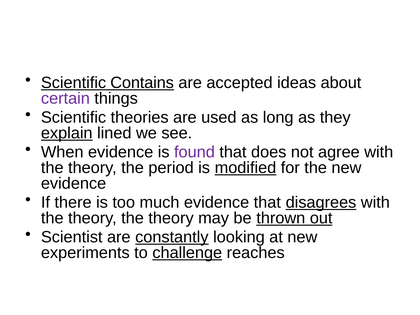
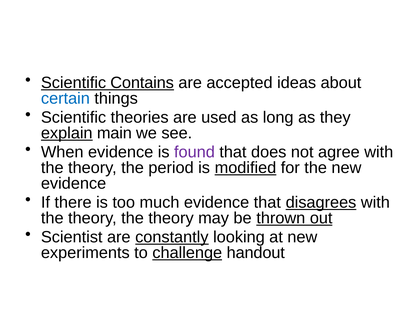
certain colour: purple -> blue (65, 98)
lined: lined -> main (114, 133)
reaches: reaches -> handout (256, 253)
